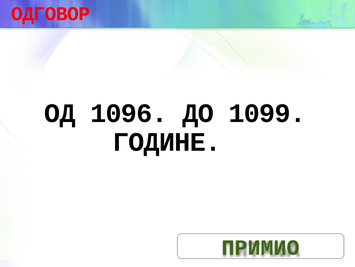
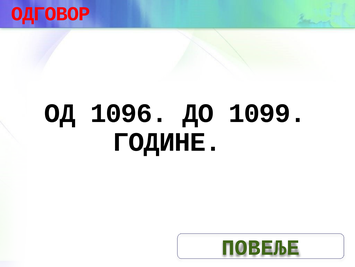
ПРИМИО: ПРИМИО -> ПОВЕЉЕ (261, 247)
